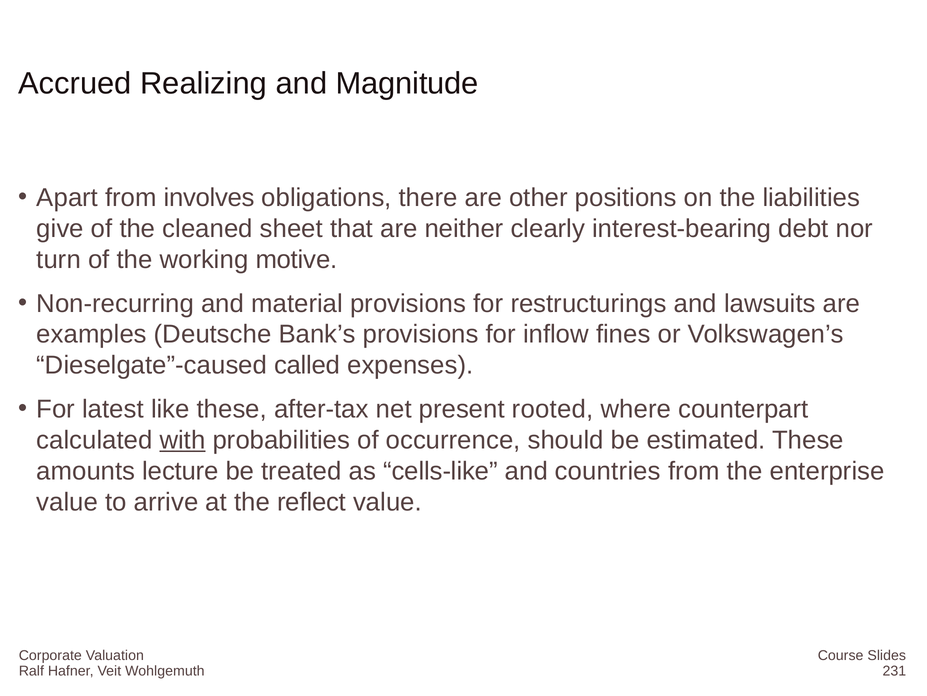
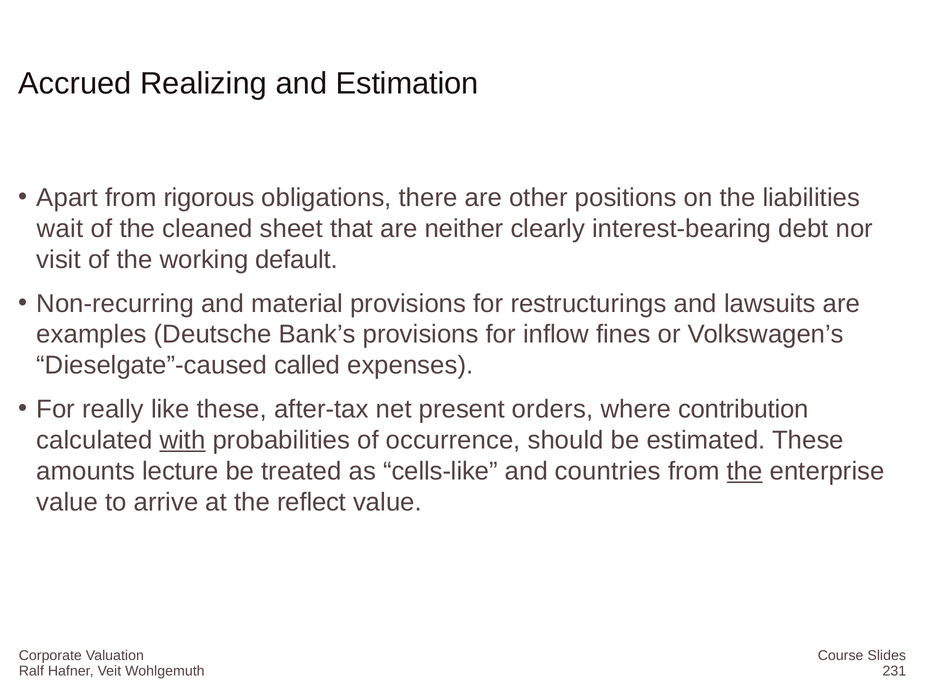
Magnitude: Magnitude -> Estimation (407, 84)
involves: involves -> rigorous (209, 198)
give: give -> wait (60, 228)
turn: turn -> visit (59, 259)
motive: motive -> default (297, 259)
latest: latest -> really (113, 409)
rooted: rooted -> orders (553, 409)
counterpart: counterpart -> contribution (743, 409)
the underline: none -> present (745, 471)
